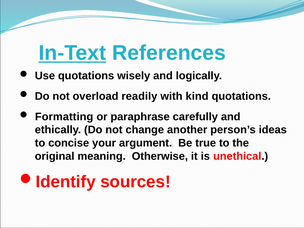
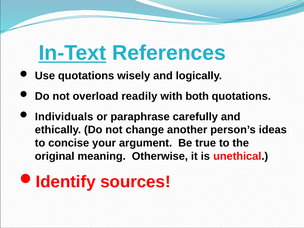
kind: kind -> both (197, 96)
Formatting: Formatting -> Individuals (64, 117)
